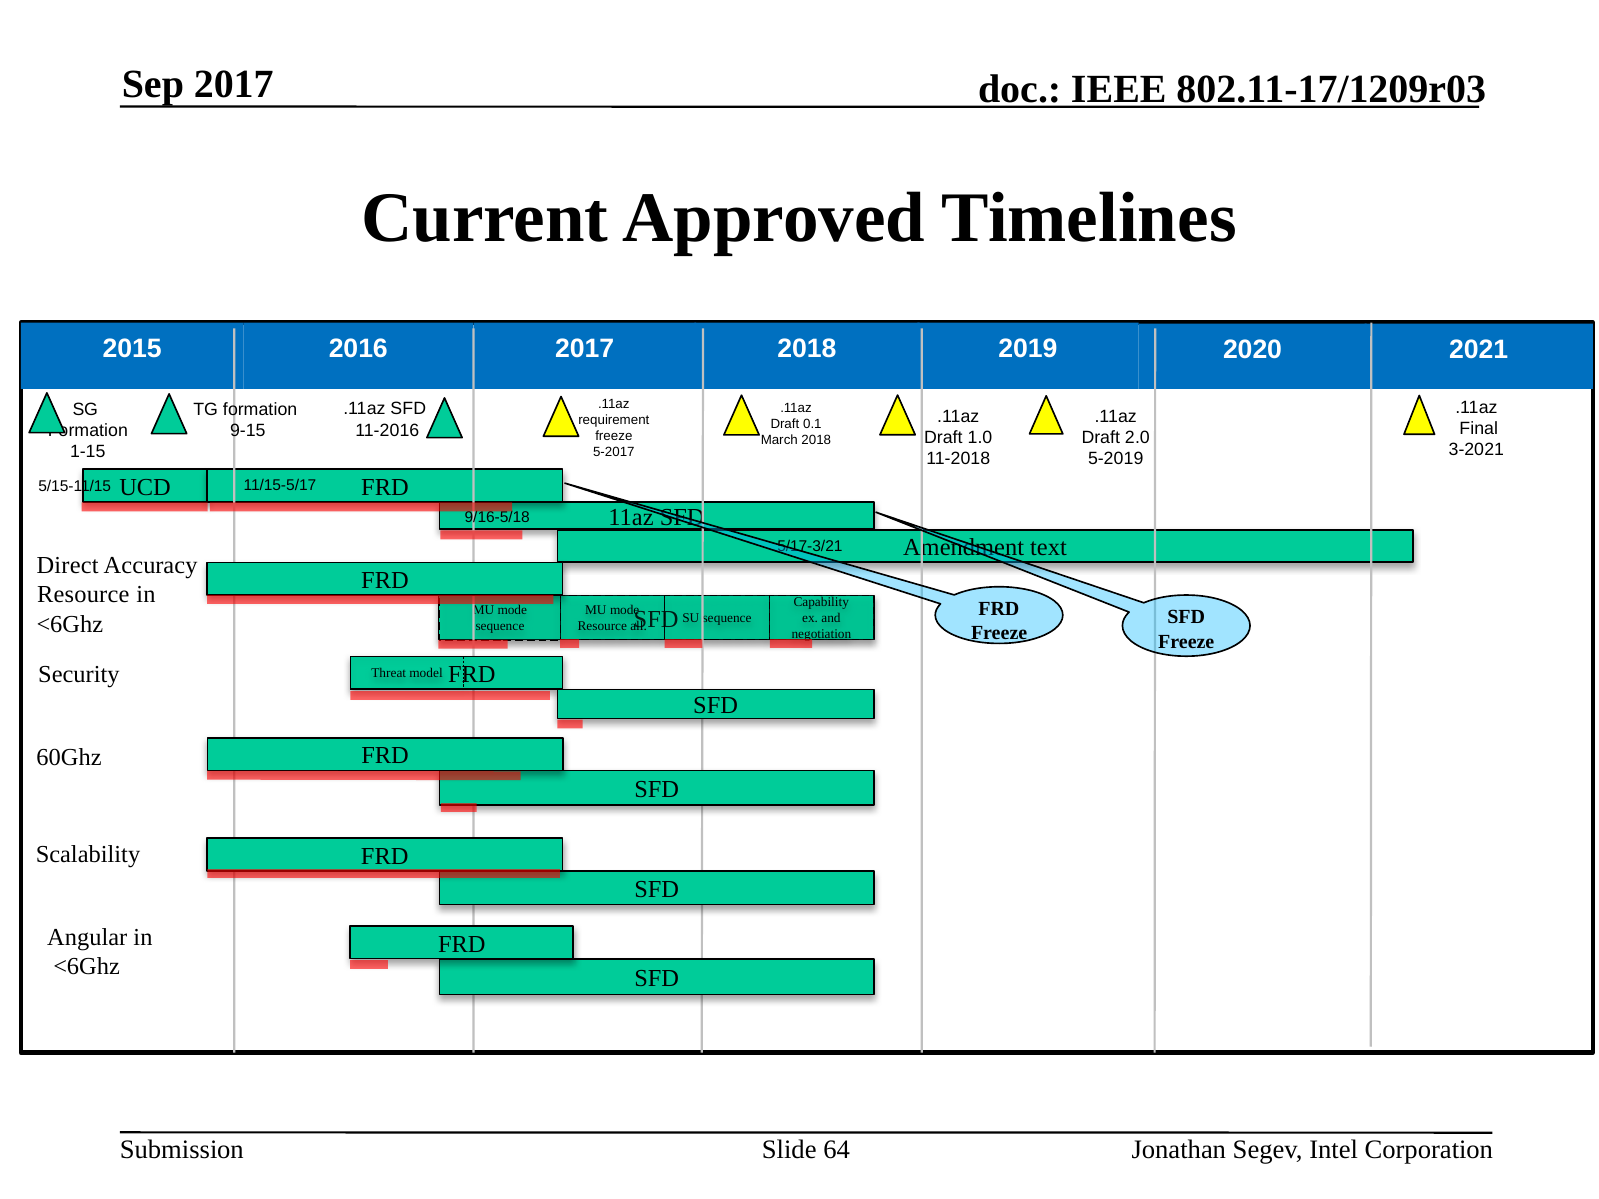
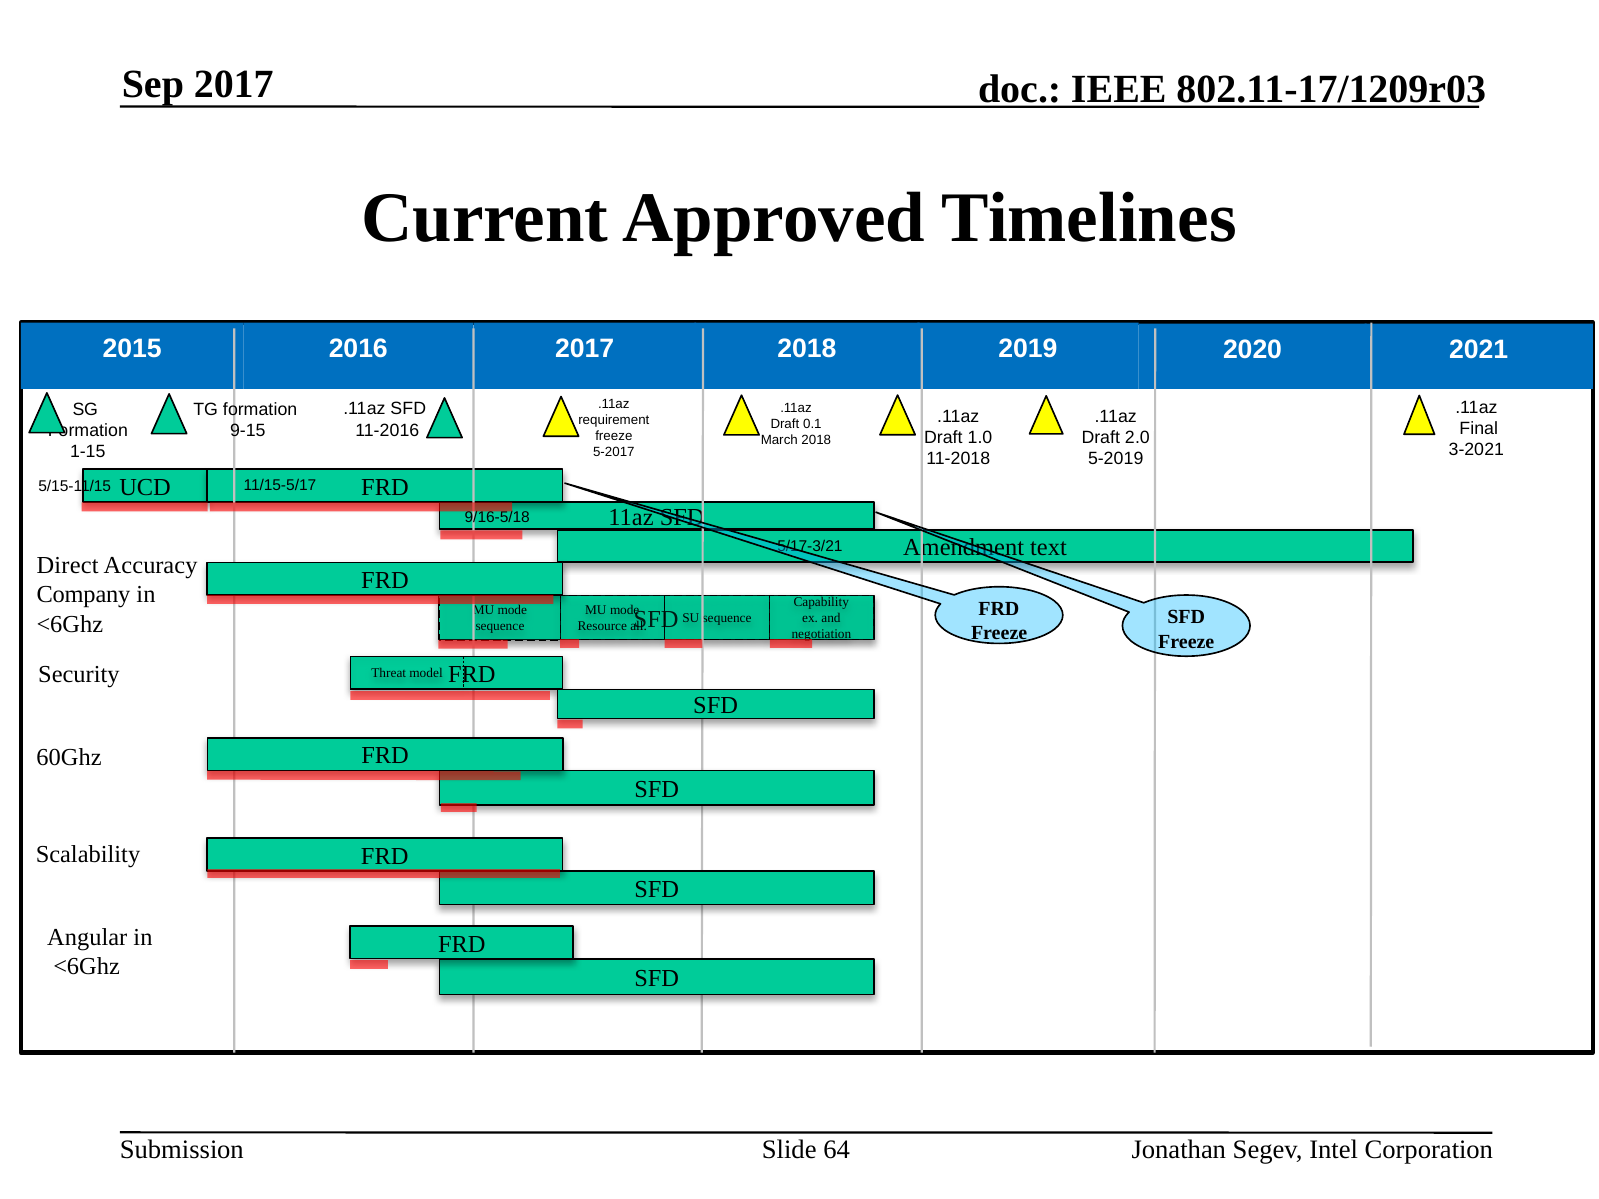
Resource: Resource -> Company (83, 595)
